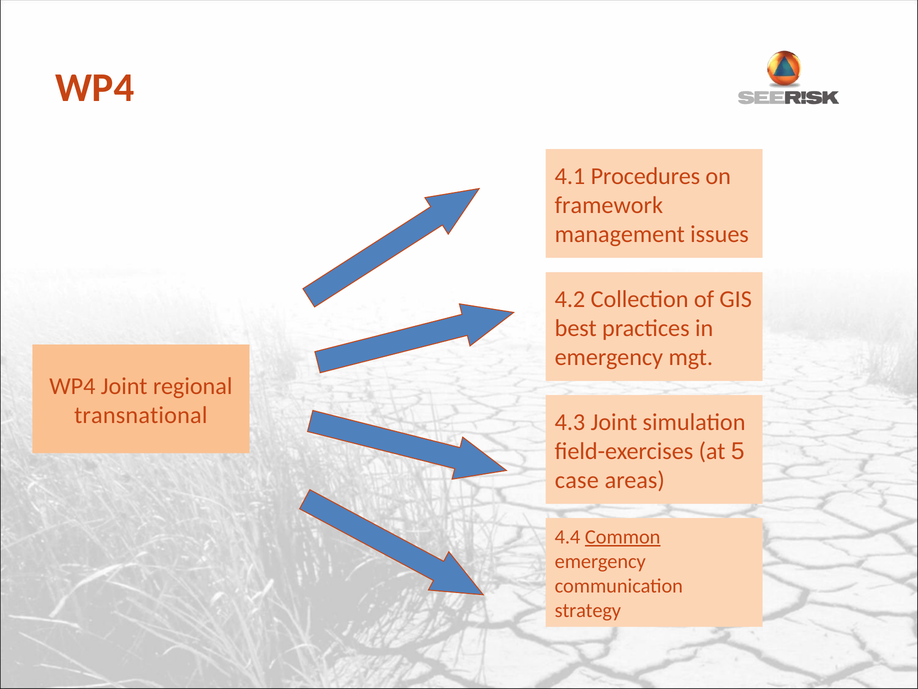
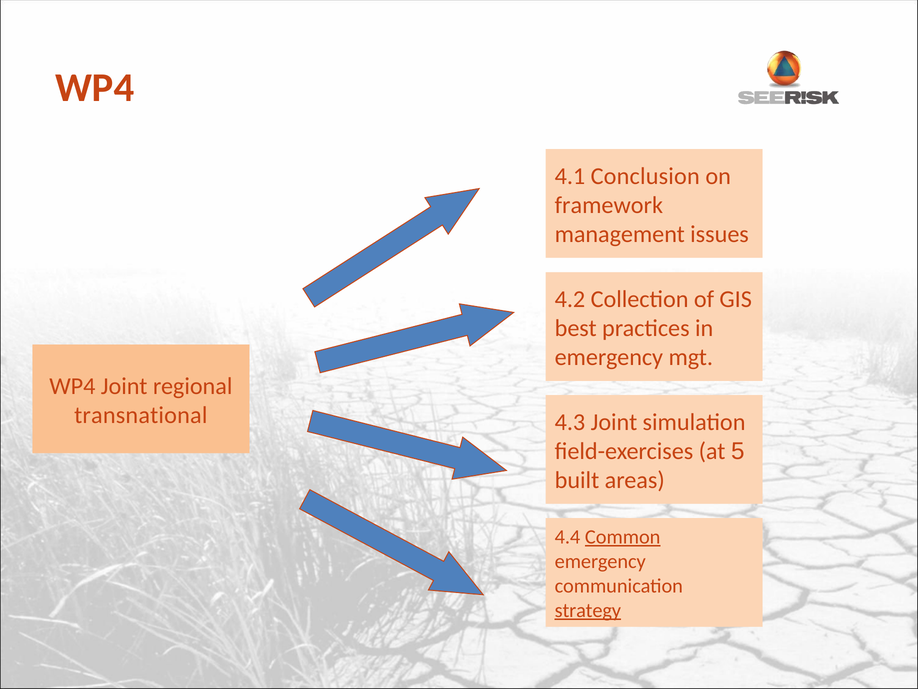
Procedures: Procedures -> Conclusion (645, 176)
case: case -> built (577, 480)
strategy underline: none -> present (588, 610)
